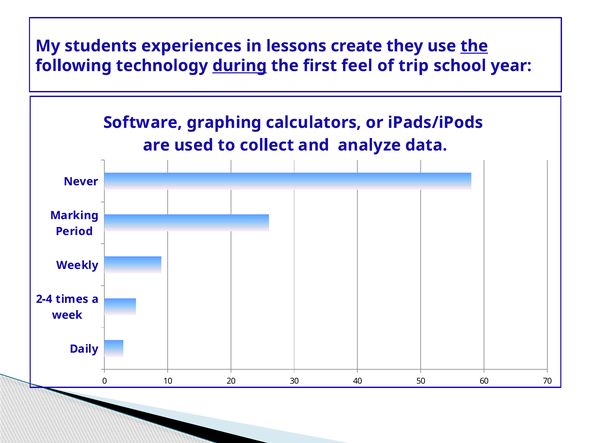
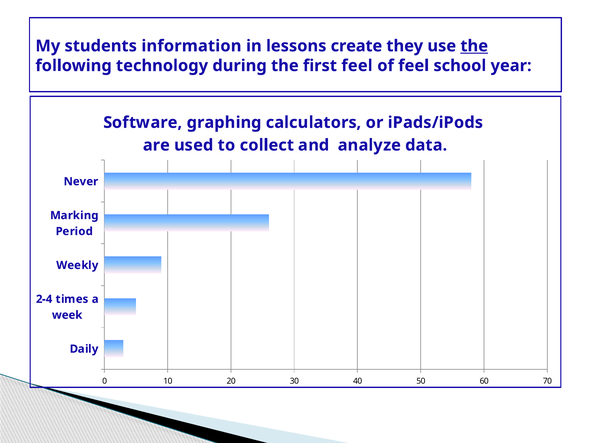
experiences: experiences -> information (191, 46)
during underline: present -> none (240, 66)
of trip: trip -> feel (414, 66)
